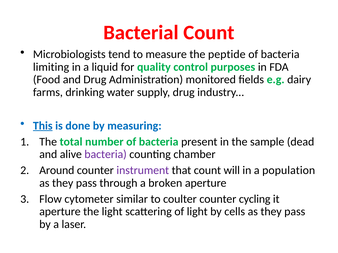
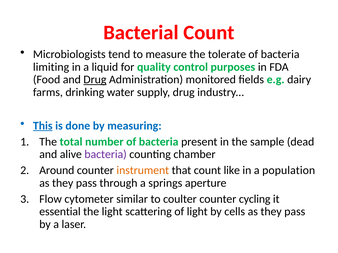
peptide: peptide -> tolerate (227, 54)
Drug underline: none -> present (95, 80)
instrument colour: purple -> orange (143, 171)
will: will -> like (232, 171)
broken: broken -> springs (165, 183)
aperture: aperture -> essential (60, 212)
